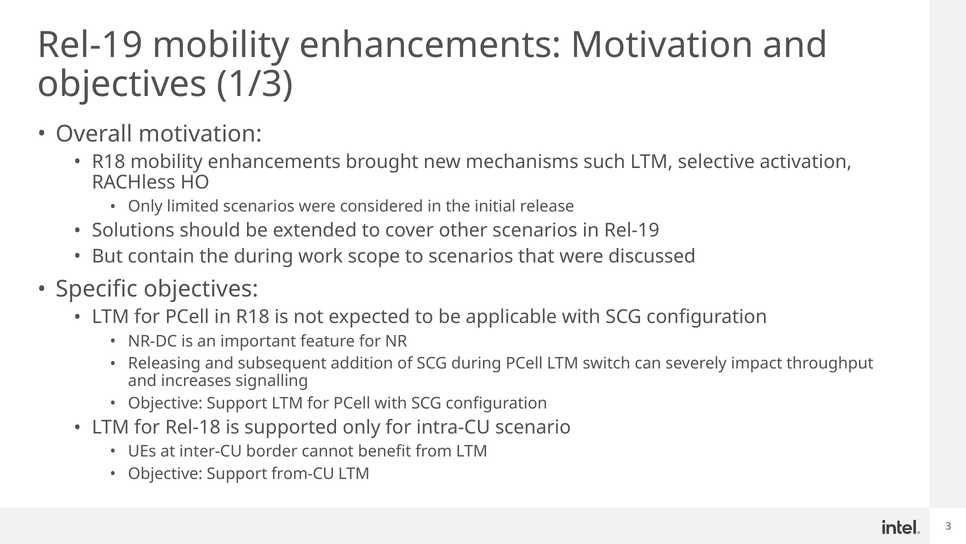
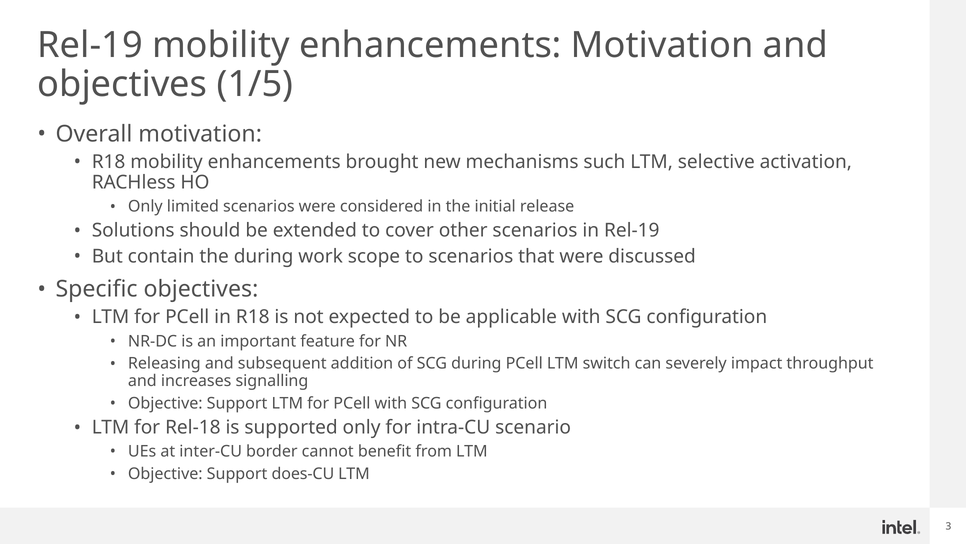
1/3: 1/3 -> 1/5 (255, 84)
from-CU: from-CU -> does-CU (303, 473)
